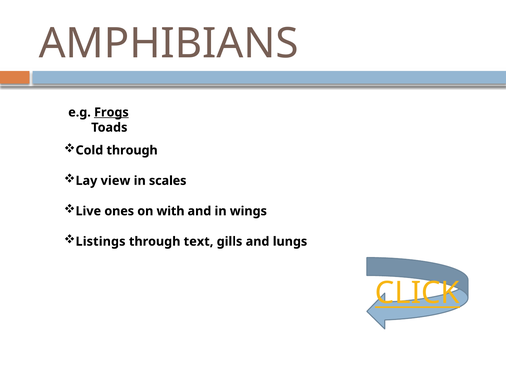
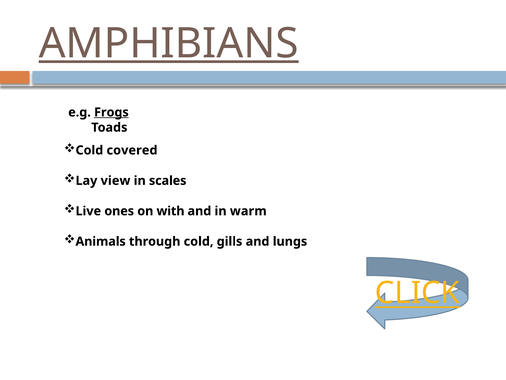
AMPHIBIANS underline: none -> present (169, 43)
Cold through: through -> covered (132, 150)
wings: wings -> warm (248, 211)
Listings: Listings -> Animals (101, 241)
through text: text -> cold (199, 241)
